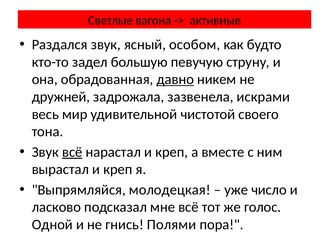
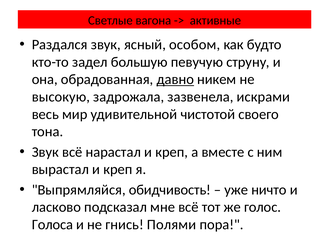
дружней: дружней -> высокую (61, 97)
всё underline: present -> none (72, 152)
молодецкая: молодецкая -> обидчивость (170, 189)
число: число -> ничто (269, 189)
Одной: Одной -> Голоса (52, 224)
